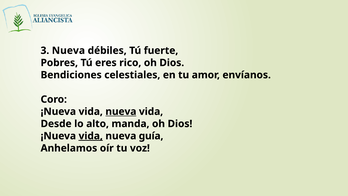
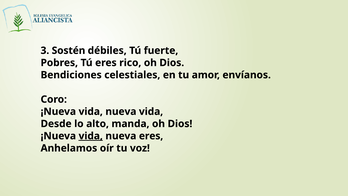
3 Nueva: Nueva -> Sostén (69, 50)
nueva underline: present -> none (121, 111)
nueva guía: guía -> eres (151, 136)
